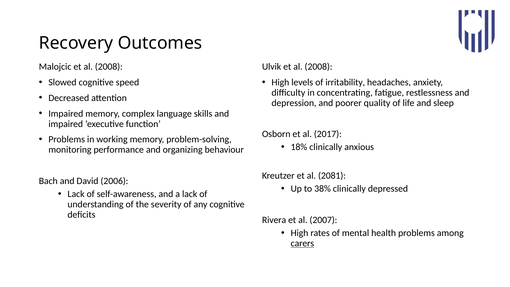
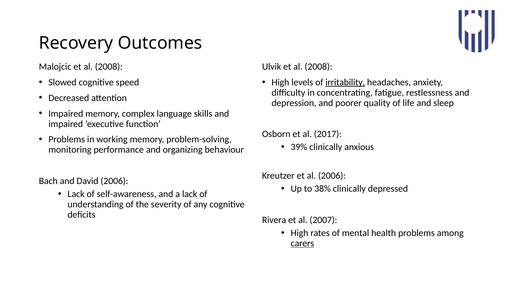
irritability underline: none -> present (345, 82)
18%: 18% -> 39% (299, 147)
al 2081: 2081 -> 2006 (332, 176)
